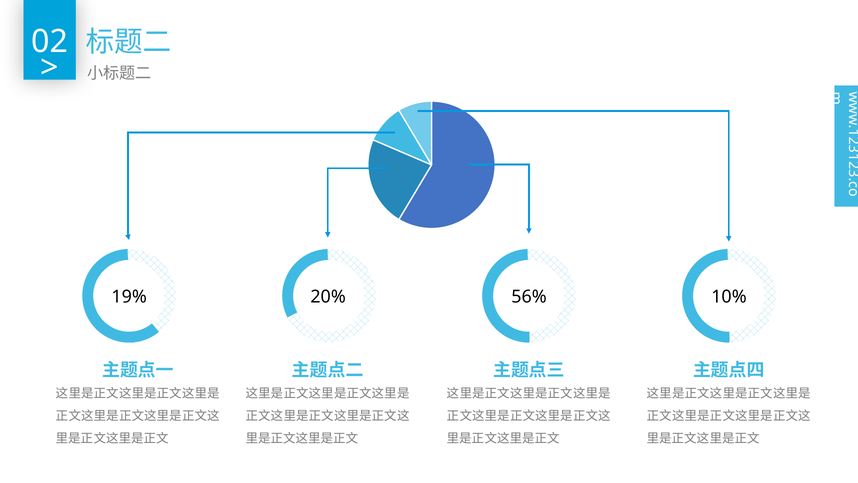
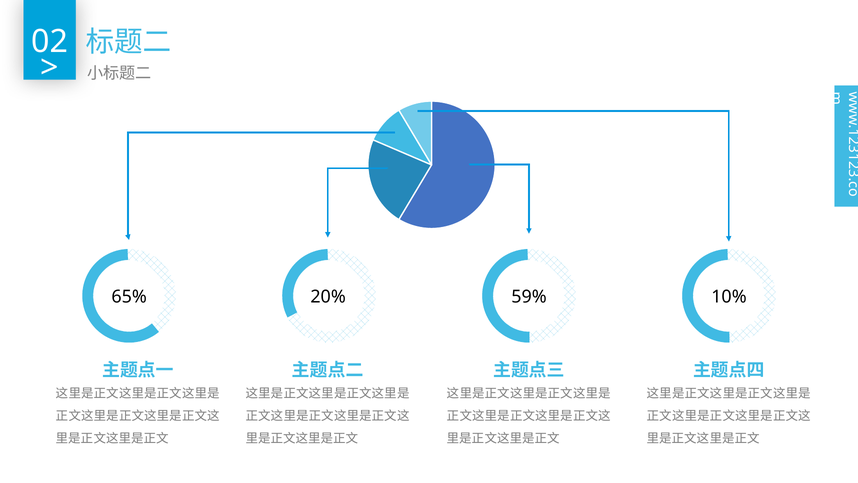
19%: 19% -> 65% (129, 297)
56%: 56% -> 59% (529, 297)
